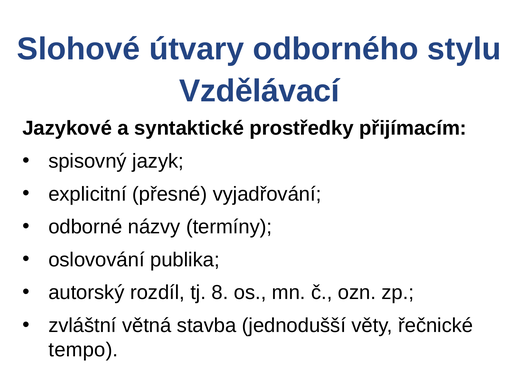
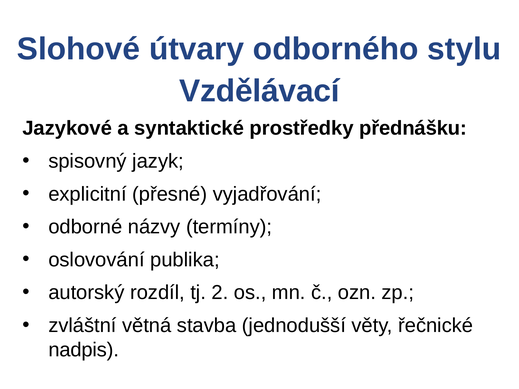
přijímacím: přijímacím -> přednášku (413, 128)
8: 8 -> 2 (220, 293)
tempo: tempo -> nadpis (84, 350)
